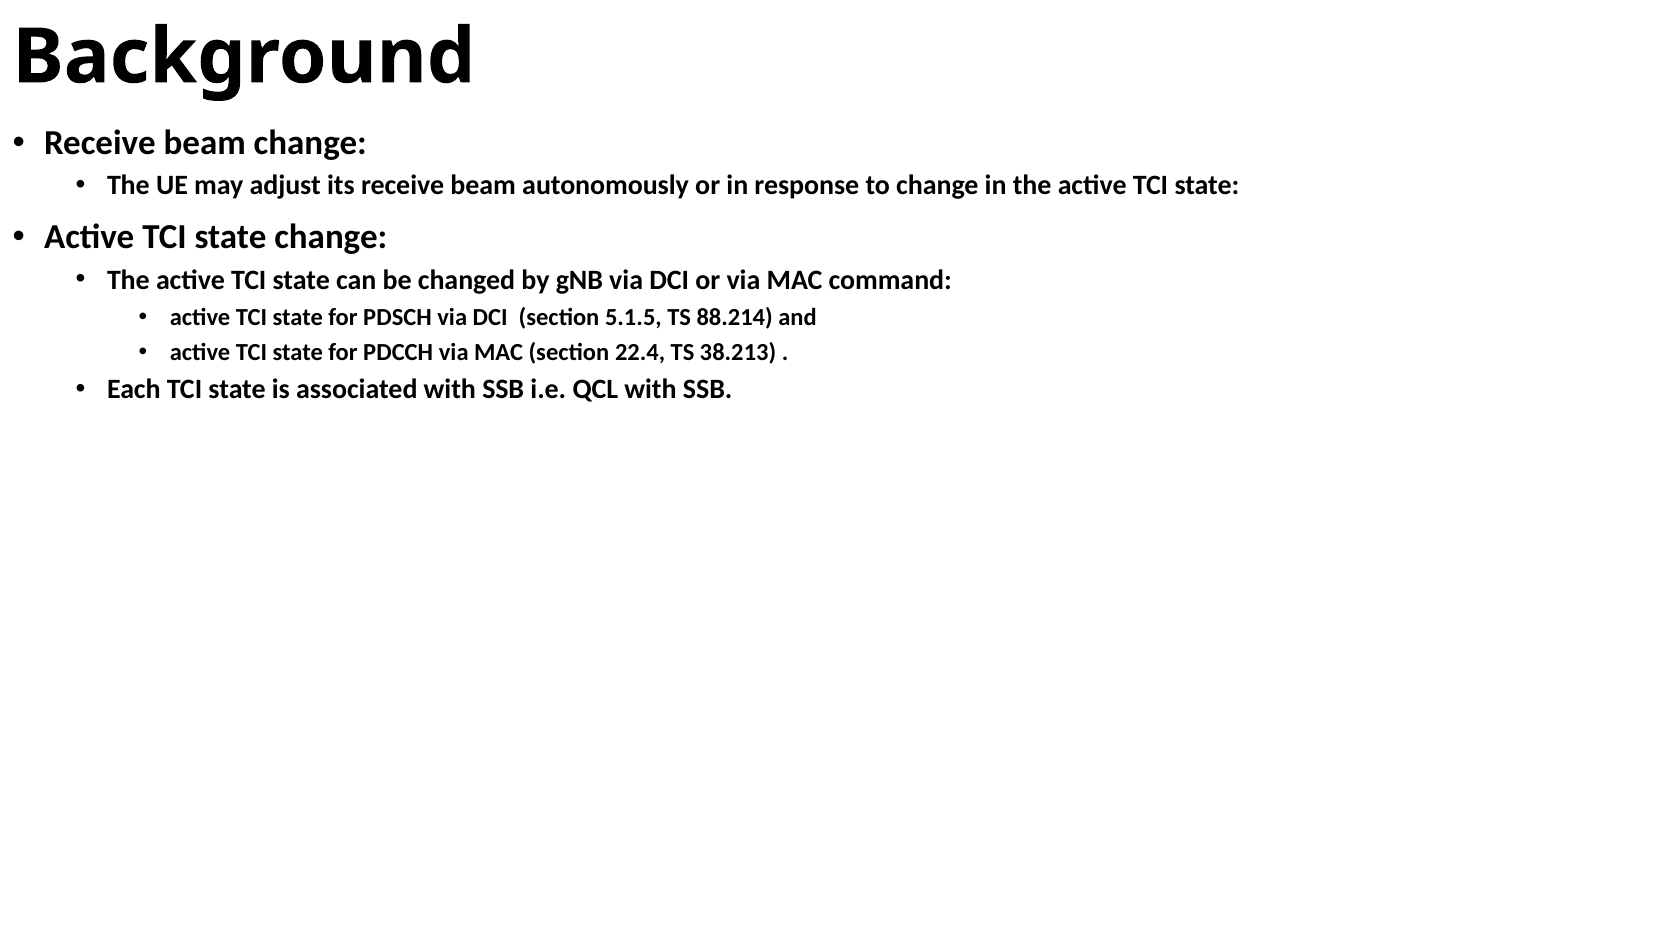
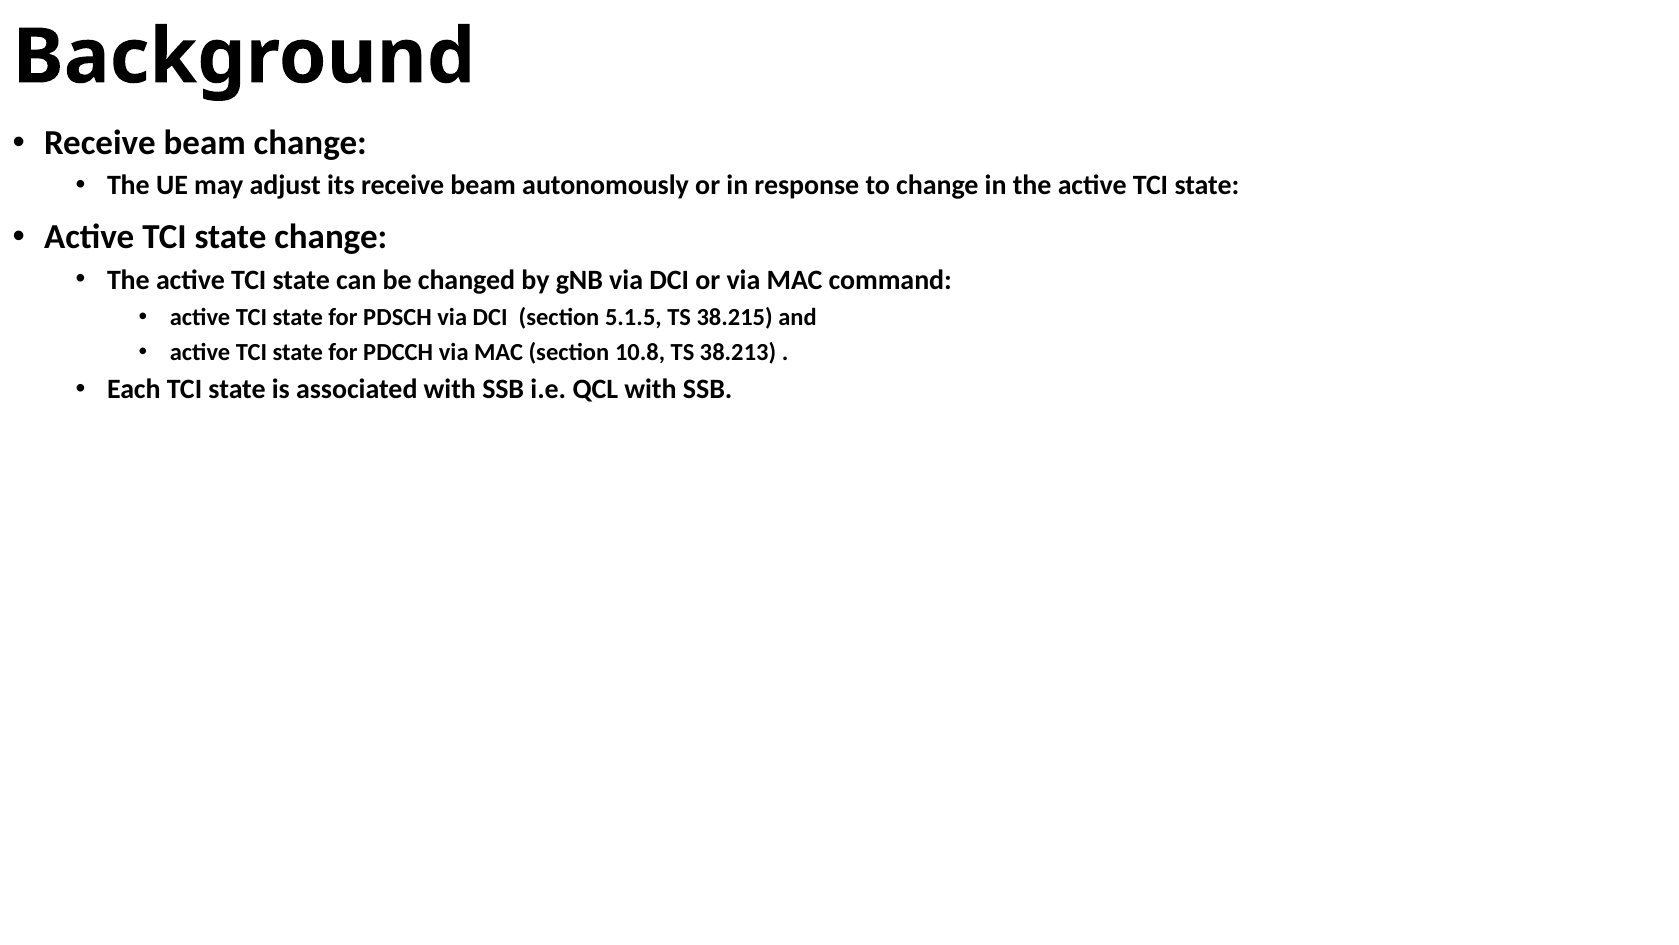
88.214: 88.214 -> 38.215 (735, 317)
22.4: 22.4 -> 10.8 (640, 352)
